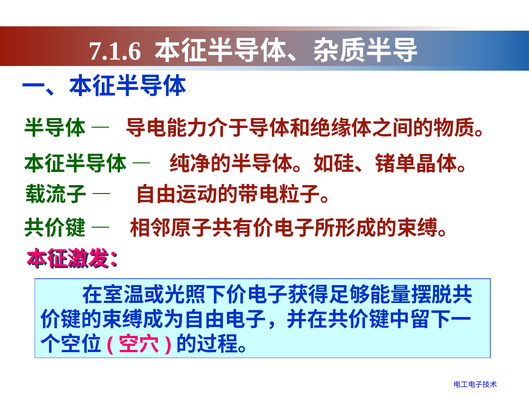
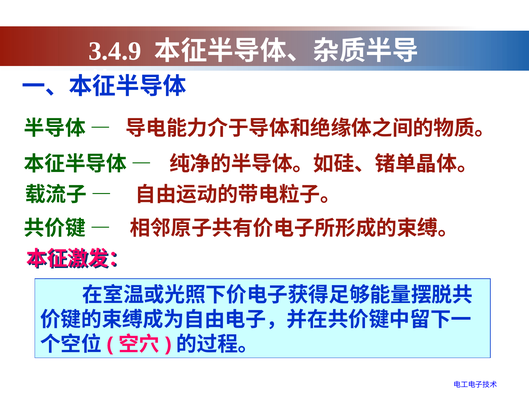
7.1.6: 7.1.6 -> 3.4.9 (115, 51)
